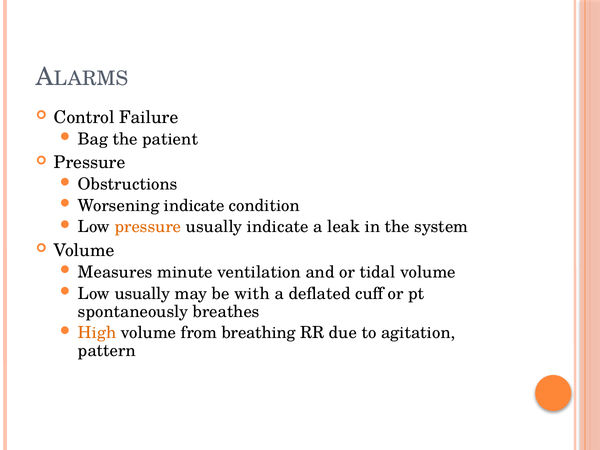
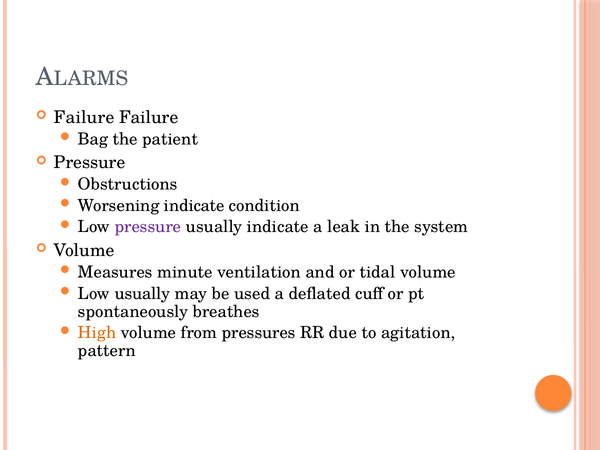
Control: Control -> Failure (84, 117)
pressure colour: orange -> purple (148, 227)
with: with -> used (252, 294)
breathing: breathing -> pressures (259, 333)
